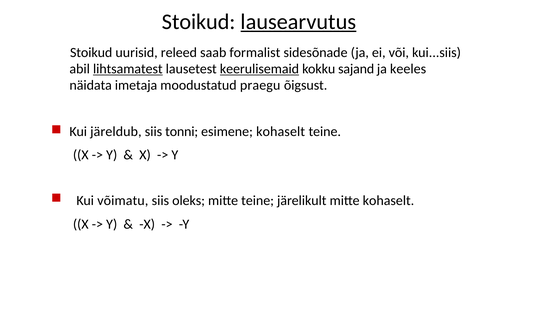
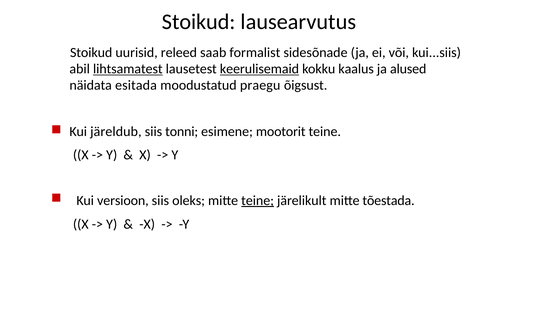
lausearvutus underline: present -> none (298, 22)
sajand: sajand -> kaalus (356, 69)
keeles: keeles -> alused (408, 69)
imetaja: imetaja -> esitada (136, 85)
esimene kohaselt: kohaselt -> mootorit (281, 132)
võimatu: võimatu -> versioon (123, 201)
teine underline: none -> present (258, 201)
mitte kohaselt: kohaselt -> tõestada (389, 201)
